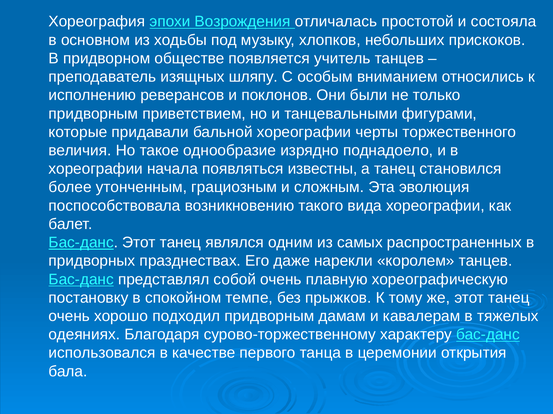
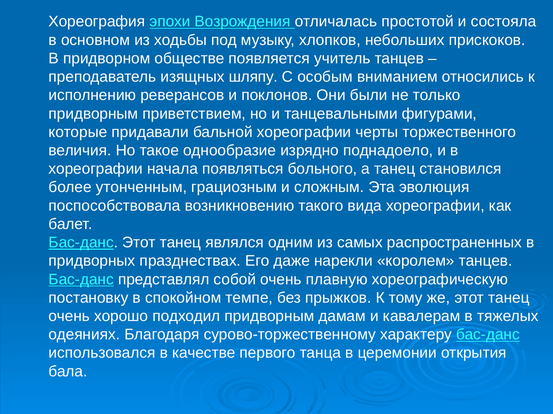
известны: известны -> больного (322, 169)
